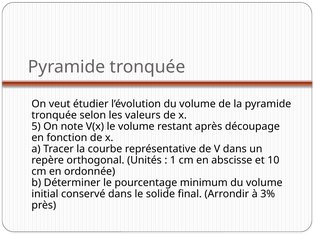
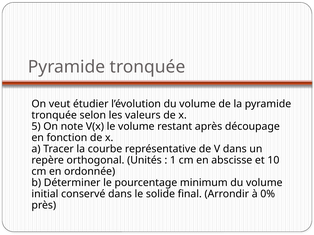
3%: 3% -> 0% (268, 194)
